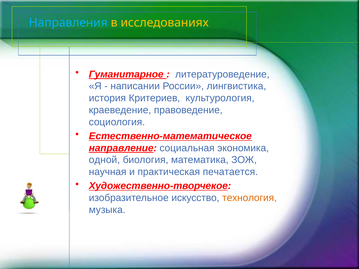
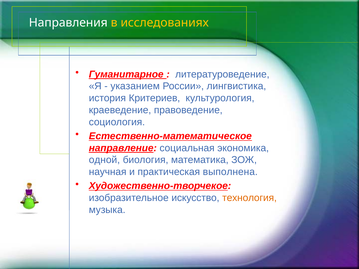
Направления colour: light blue -> white (68, 23)
написании: написании -> указанием (135, 86)
печатается: печатается -> выполнена (230, 172)
